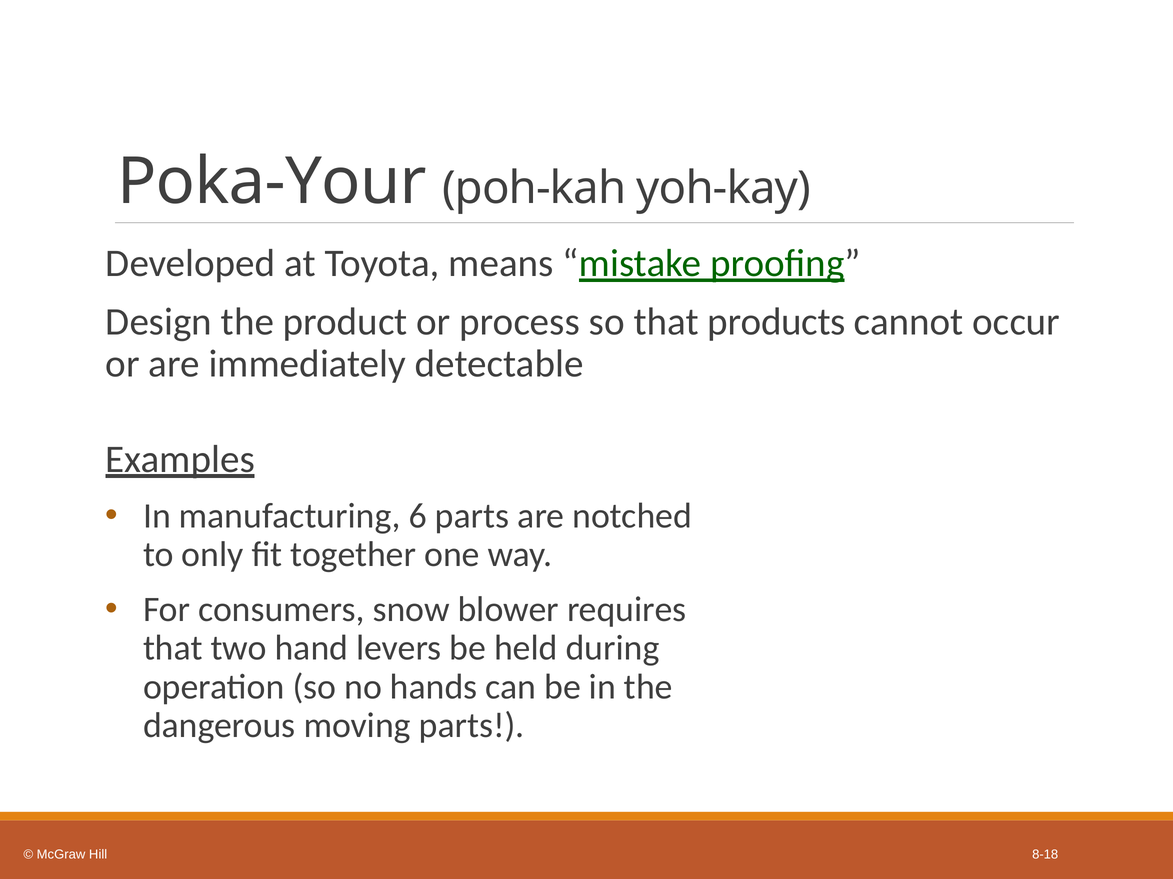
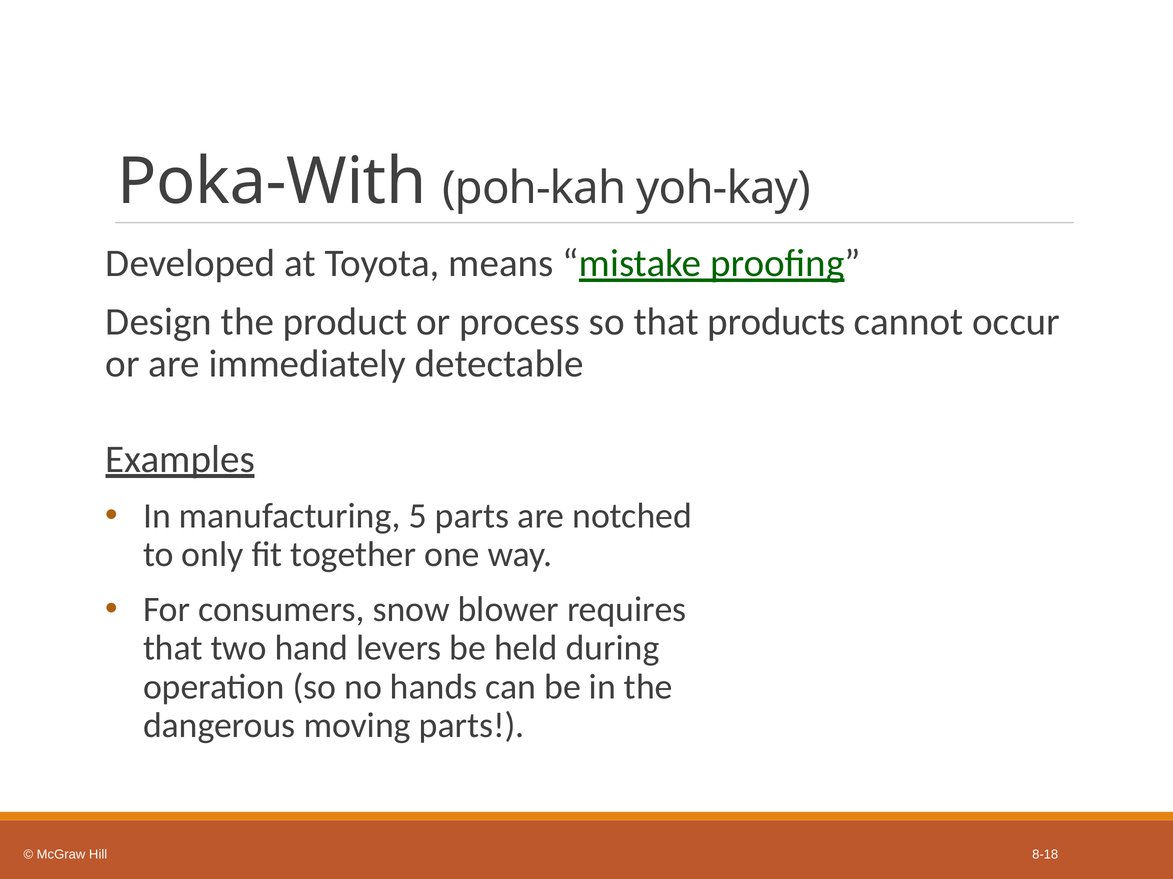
Poka-Your: Poka-Your -> Poka-With (272, 182)
6: 6 -> 5 (418, 516)
